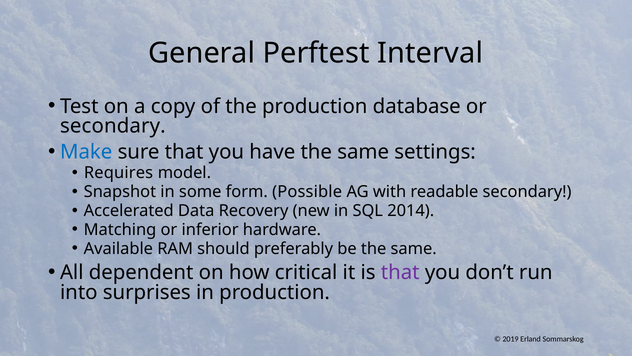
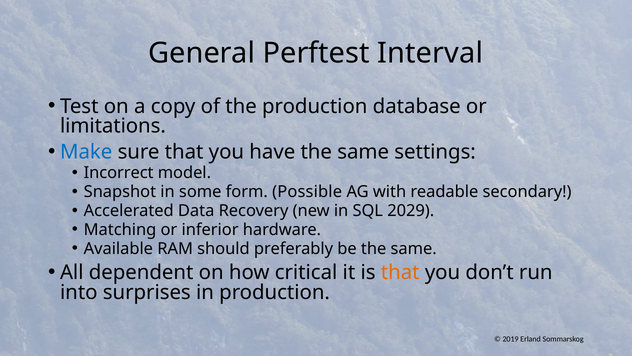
secondary: secondary -> limitations (113, 126)
Requires: Requires -> Incorrect (119, 173)
2014: 2014 -> 2029 (411, 211)
that colour: purple -> orange (400, 272)
